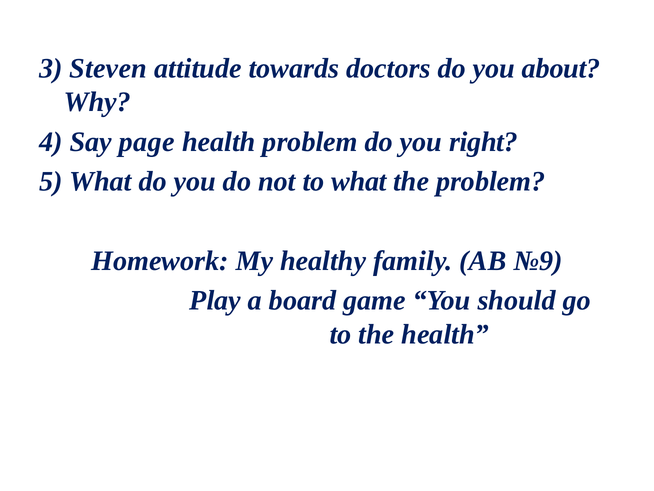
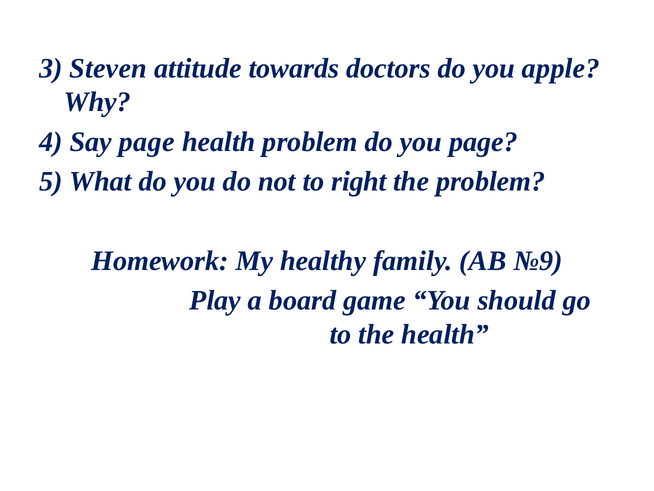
about: about -> apple (561, 68)
you right: right -> page (483, 142)
to what: what -> right (359, 181)
